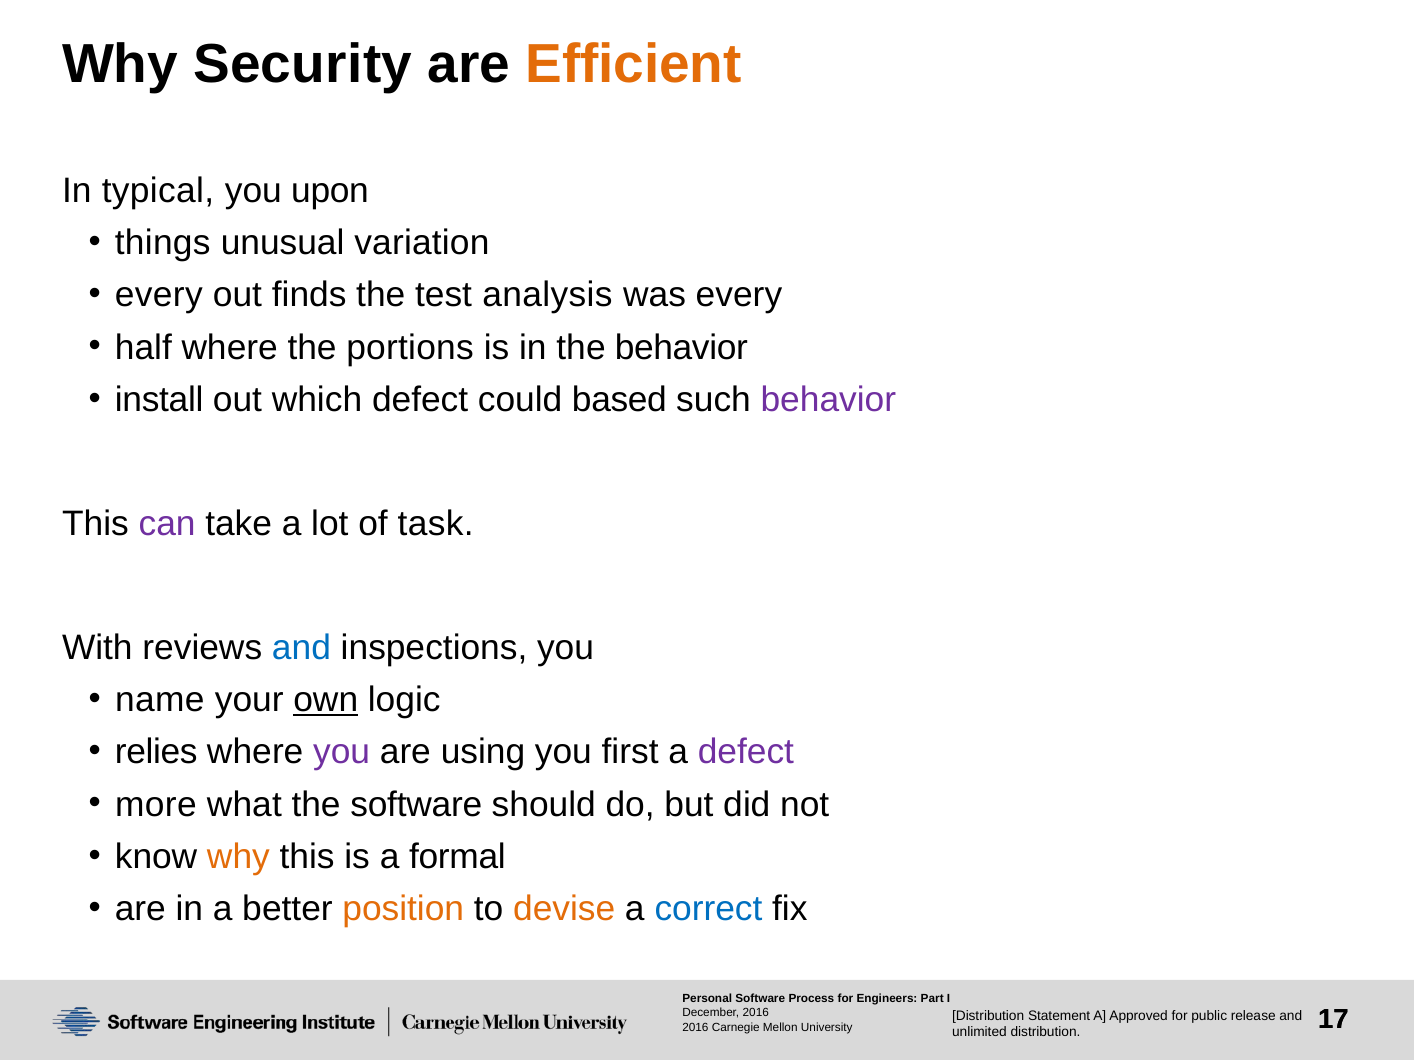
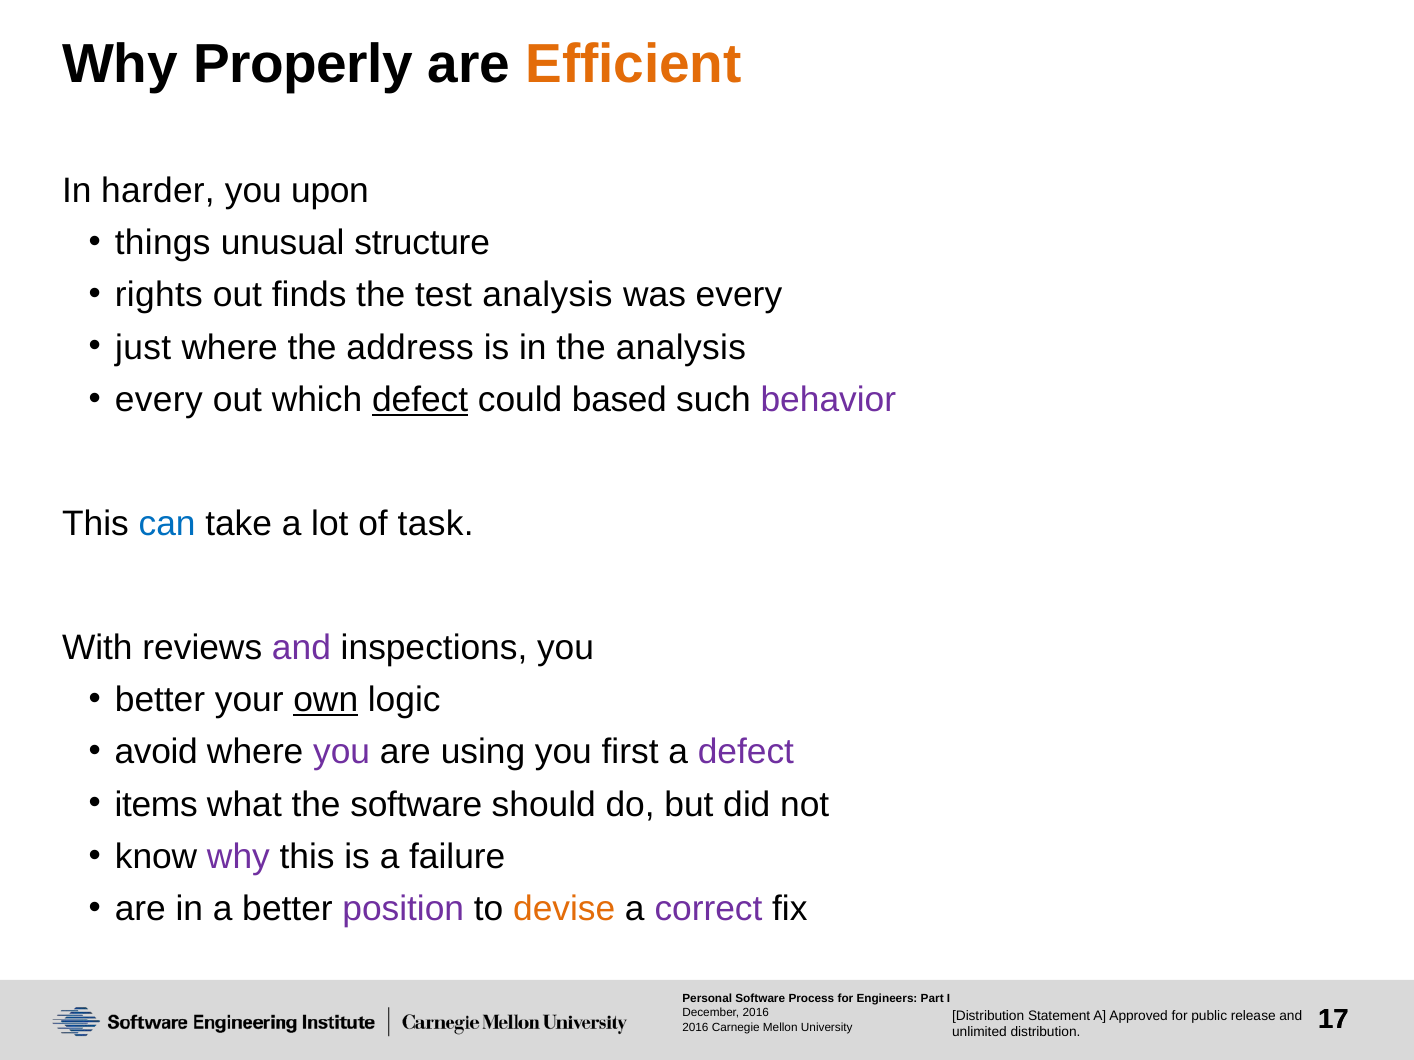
Security: Security -> Properly (303, 65)
typical: typical -> harder (158, 191)
variation: variation -> structure (422, 243)
every: every -> rights (159, 295)
half: half -> just (143, 348)
portions: portions -> address (410, 348)
the behavior: behavior -> analysis (681, 348)
install: install -> every (159, 400)
defect underline: none -> present (420, 400)
can colour: purple -> blue (167, 524)
and colour: blue -> purple (301, 648)
name: name -> better (160, 700)
relies: relies -> avoid (156, 753)
more: more -> items (156, 805)
why colour: orange -> purple (238, 857)
formal: formal -> failure (457, 857)
position colour: orange -> purple (403, 909)
correct colour: blue -> purple (708, 909)
